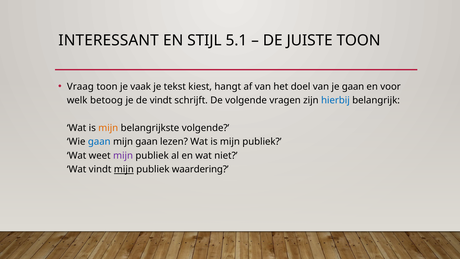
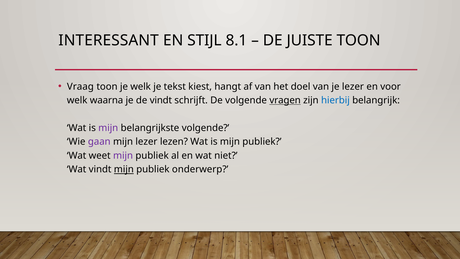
5.1: 5.1 -> 8.1 (236, 40)
je vaak: vaak -> welk (141, 86)
je gaan: gaan -> lezer (353, 86)
betoog: betoog -> waarna (107, 100)
vragen underline: none -> present (285, 100)
mijn colour: orange -> purple (108, 128)
gaan colour: blue -> purple (99, 142)
mijn gaan: gaan -> lezer (146, 142)
waardering: waardering -> onderwerp (200, 169)
